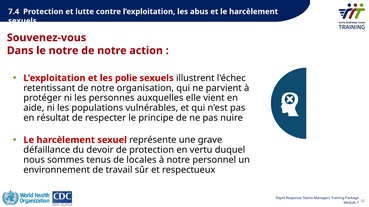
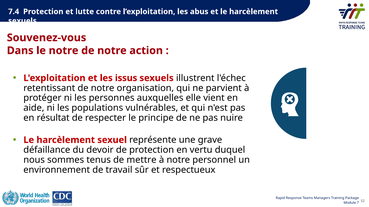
polie: polie -> issus (126, 78)
locales: locales -> mettre (141, 160)
